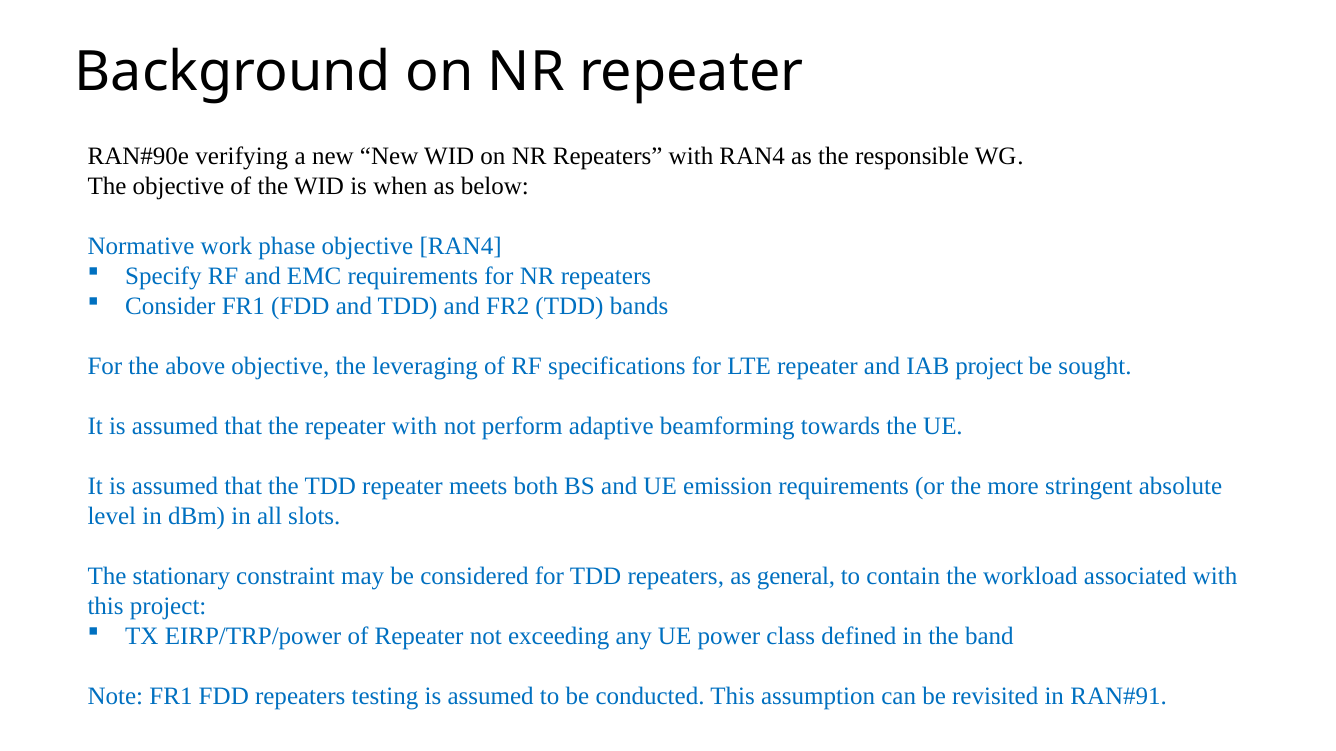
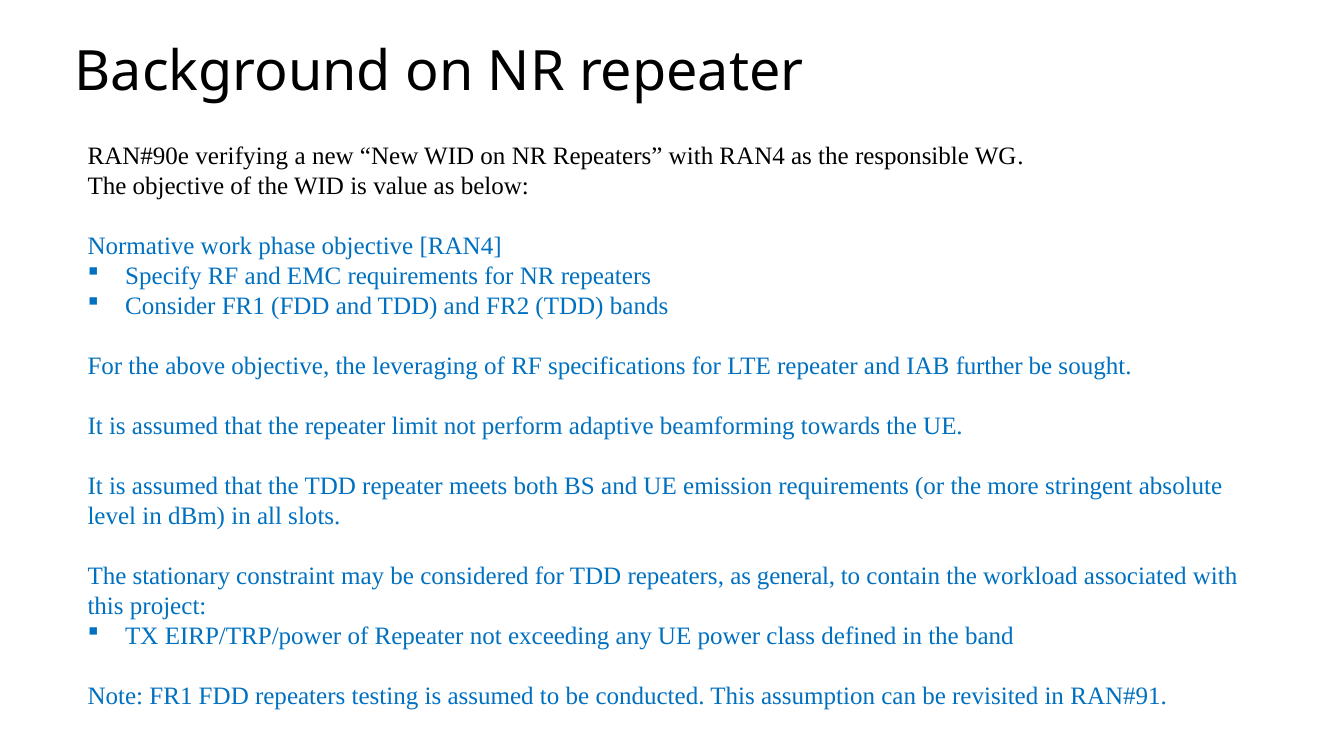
when: when -> value (400, 186)
IAB project: project -> further (989, 366)
repeater with: with -> limit (415, 427)
